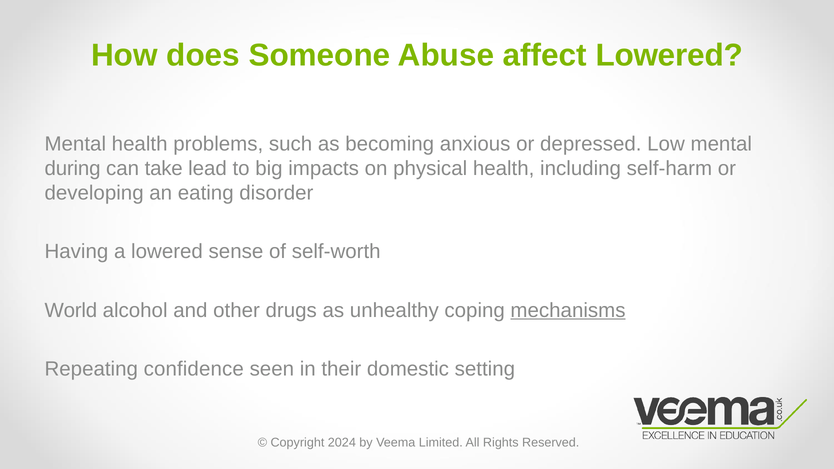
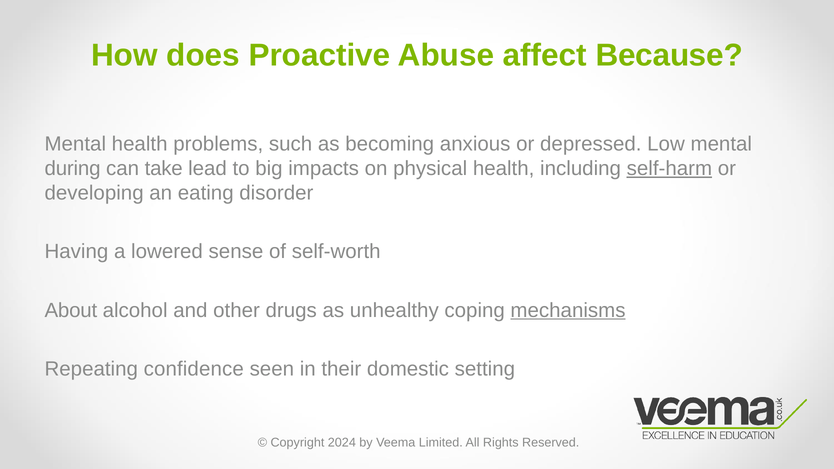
Someone: Someone -> Proactive (320, 55)
affect Lowered: Lowered -> Because (669, 55)
self-harm underline: none -> present (669, 168)
World: World -> About (71, 310)
